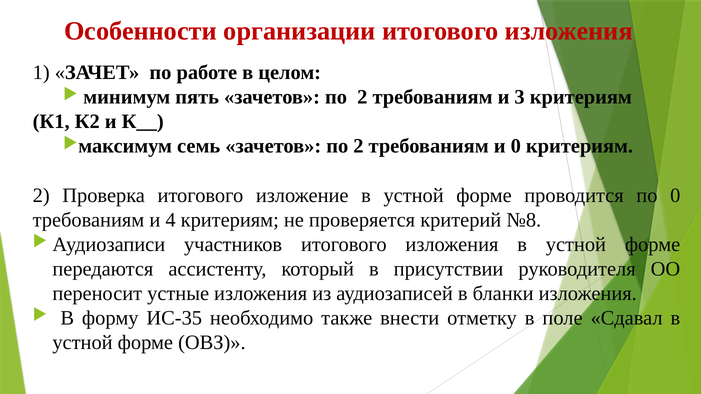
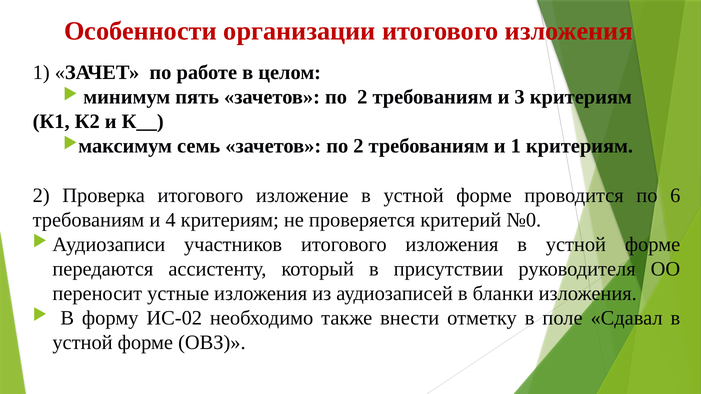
и 0: 0 -> 1 (516, 146)
по 0: 0 -> 6 (675, 196)
№8: №8 -> №0 (524, 220)
ИС-35: ИС-35 -> ИС-02 (174, 318)
